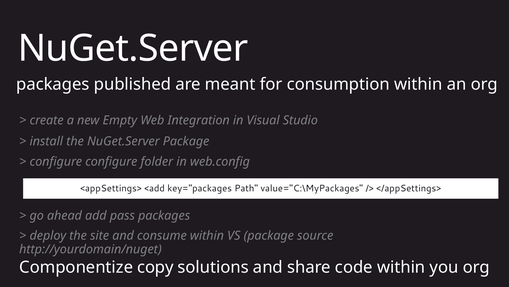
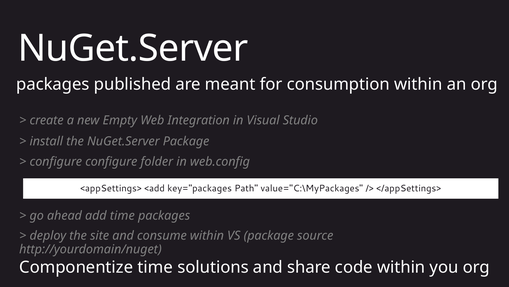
add pass: pass -> time (122, 215)
Componentize copy: copy -> time (155, 267)
